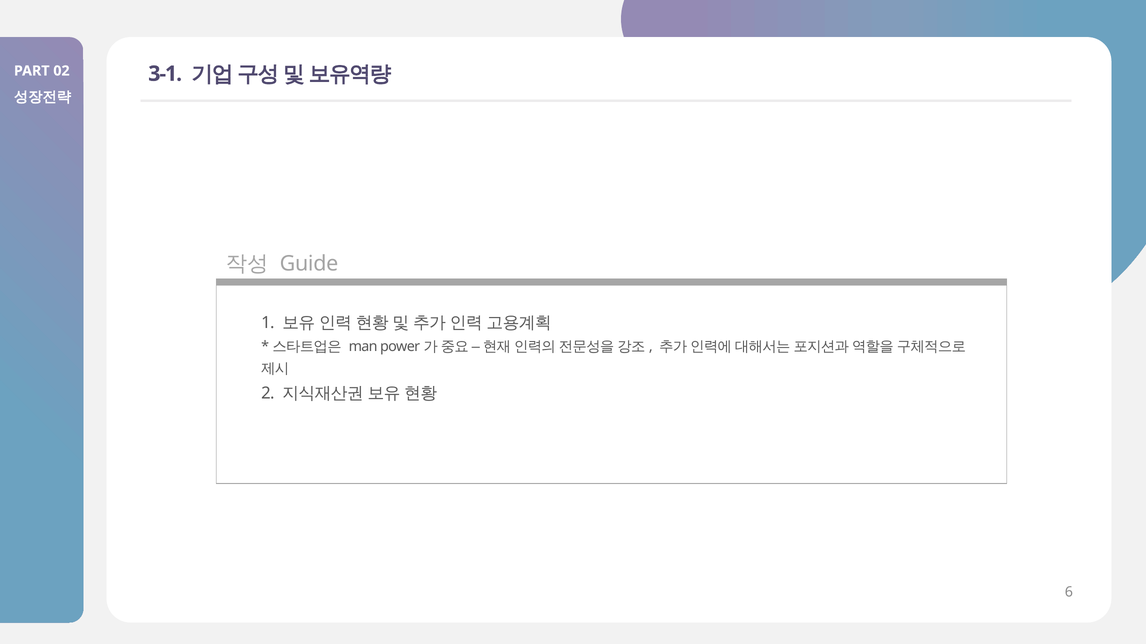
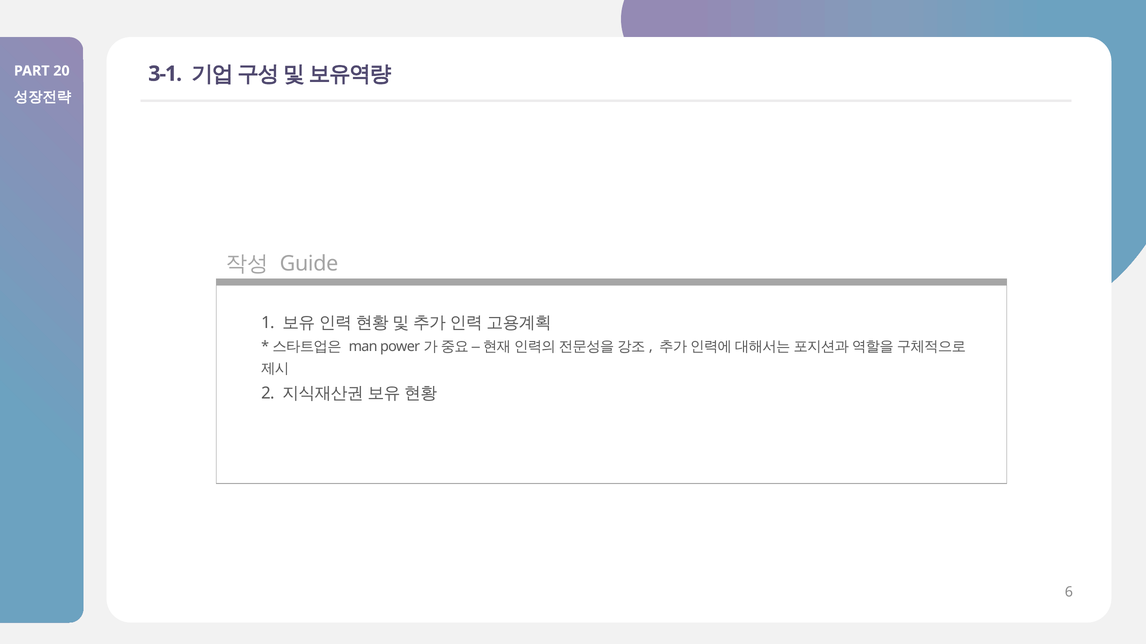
02: 02 -> 20 (61, 71)
